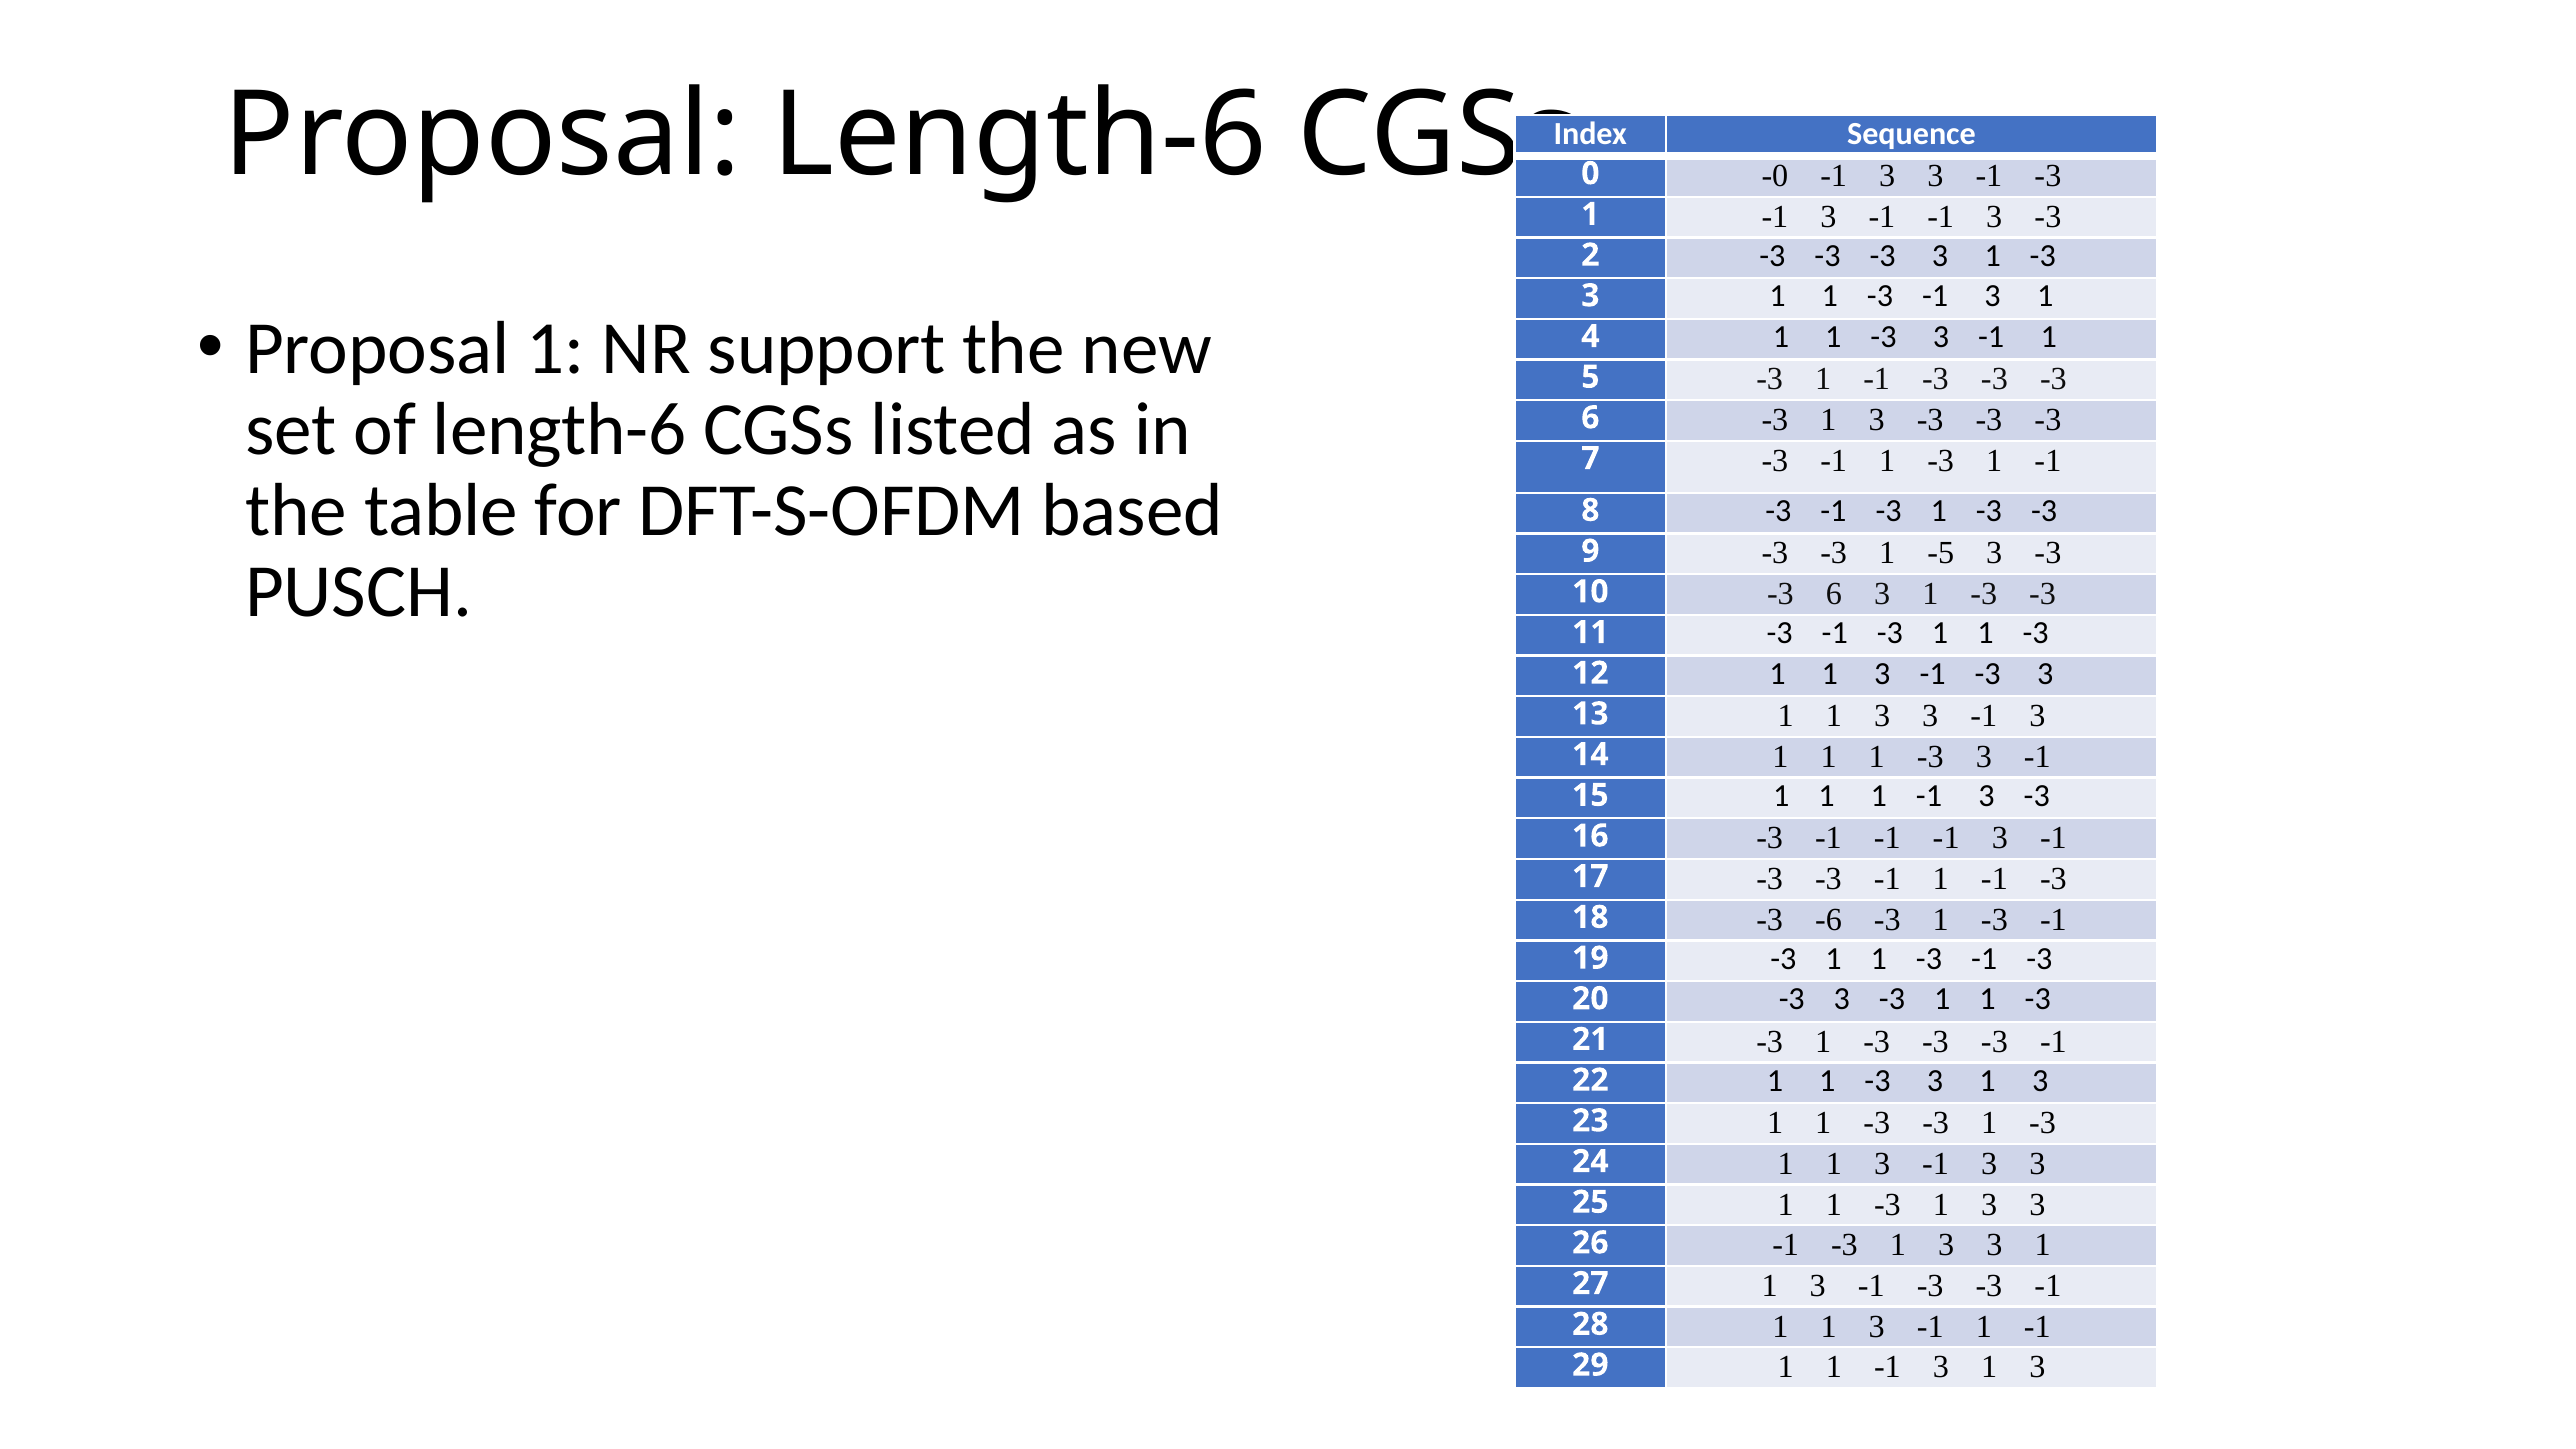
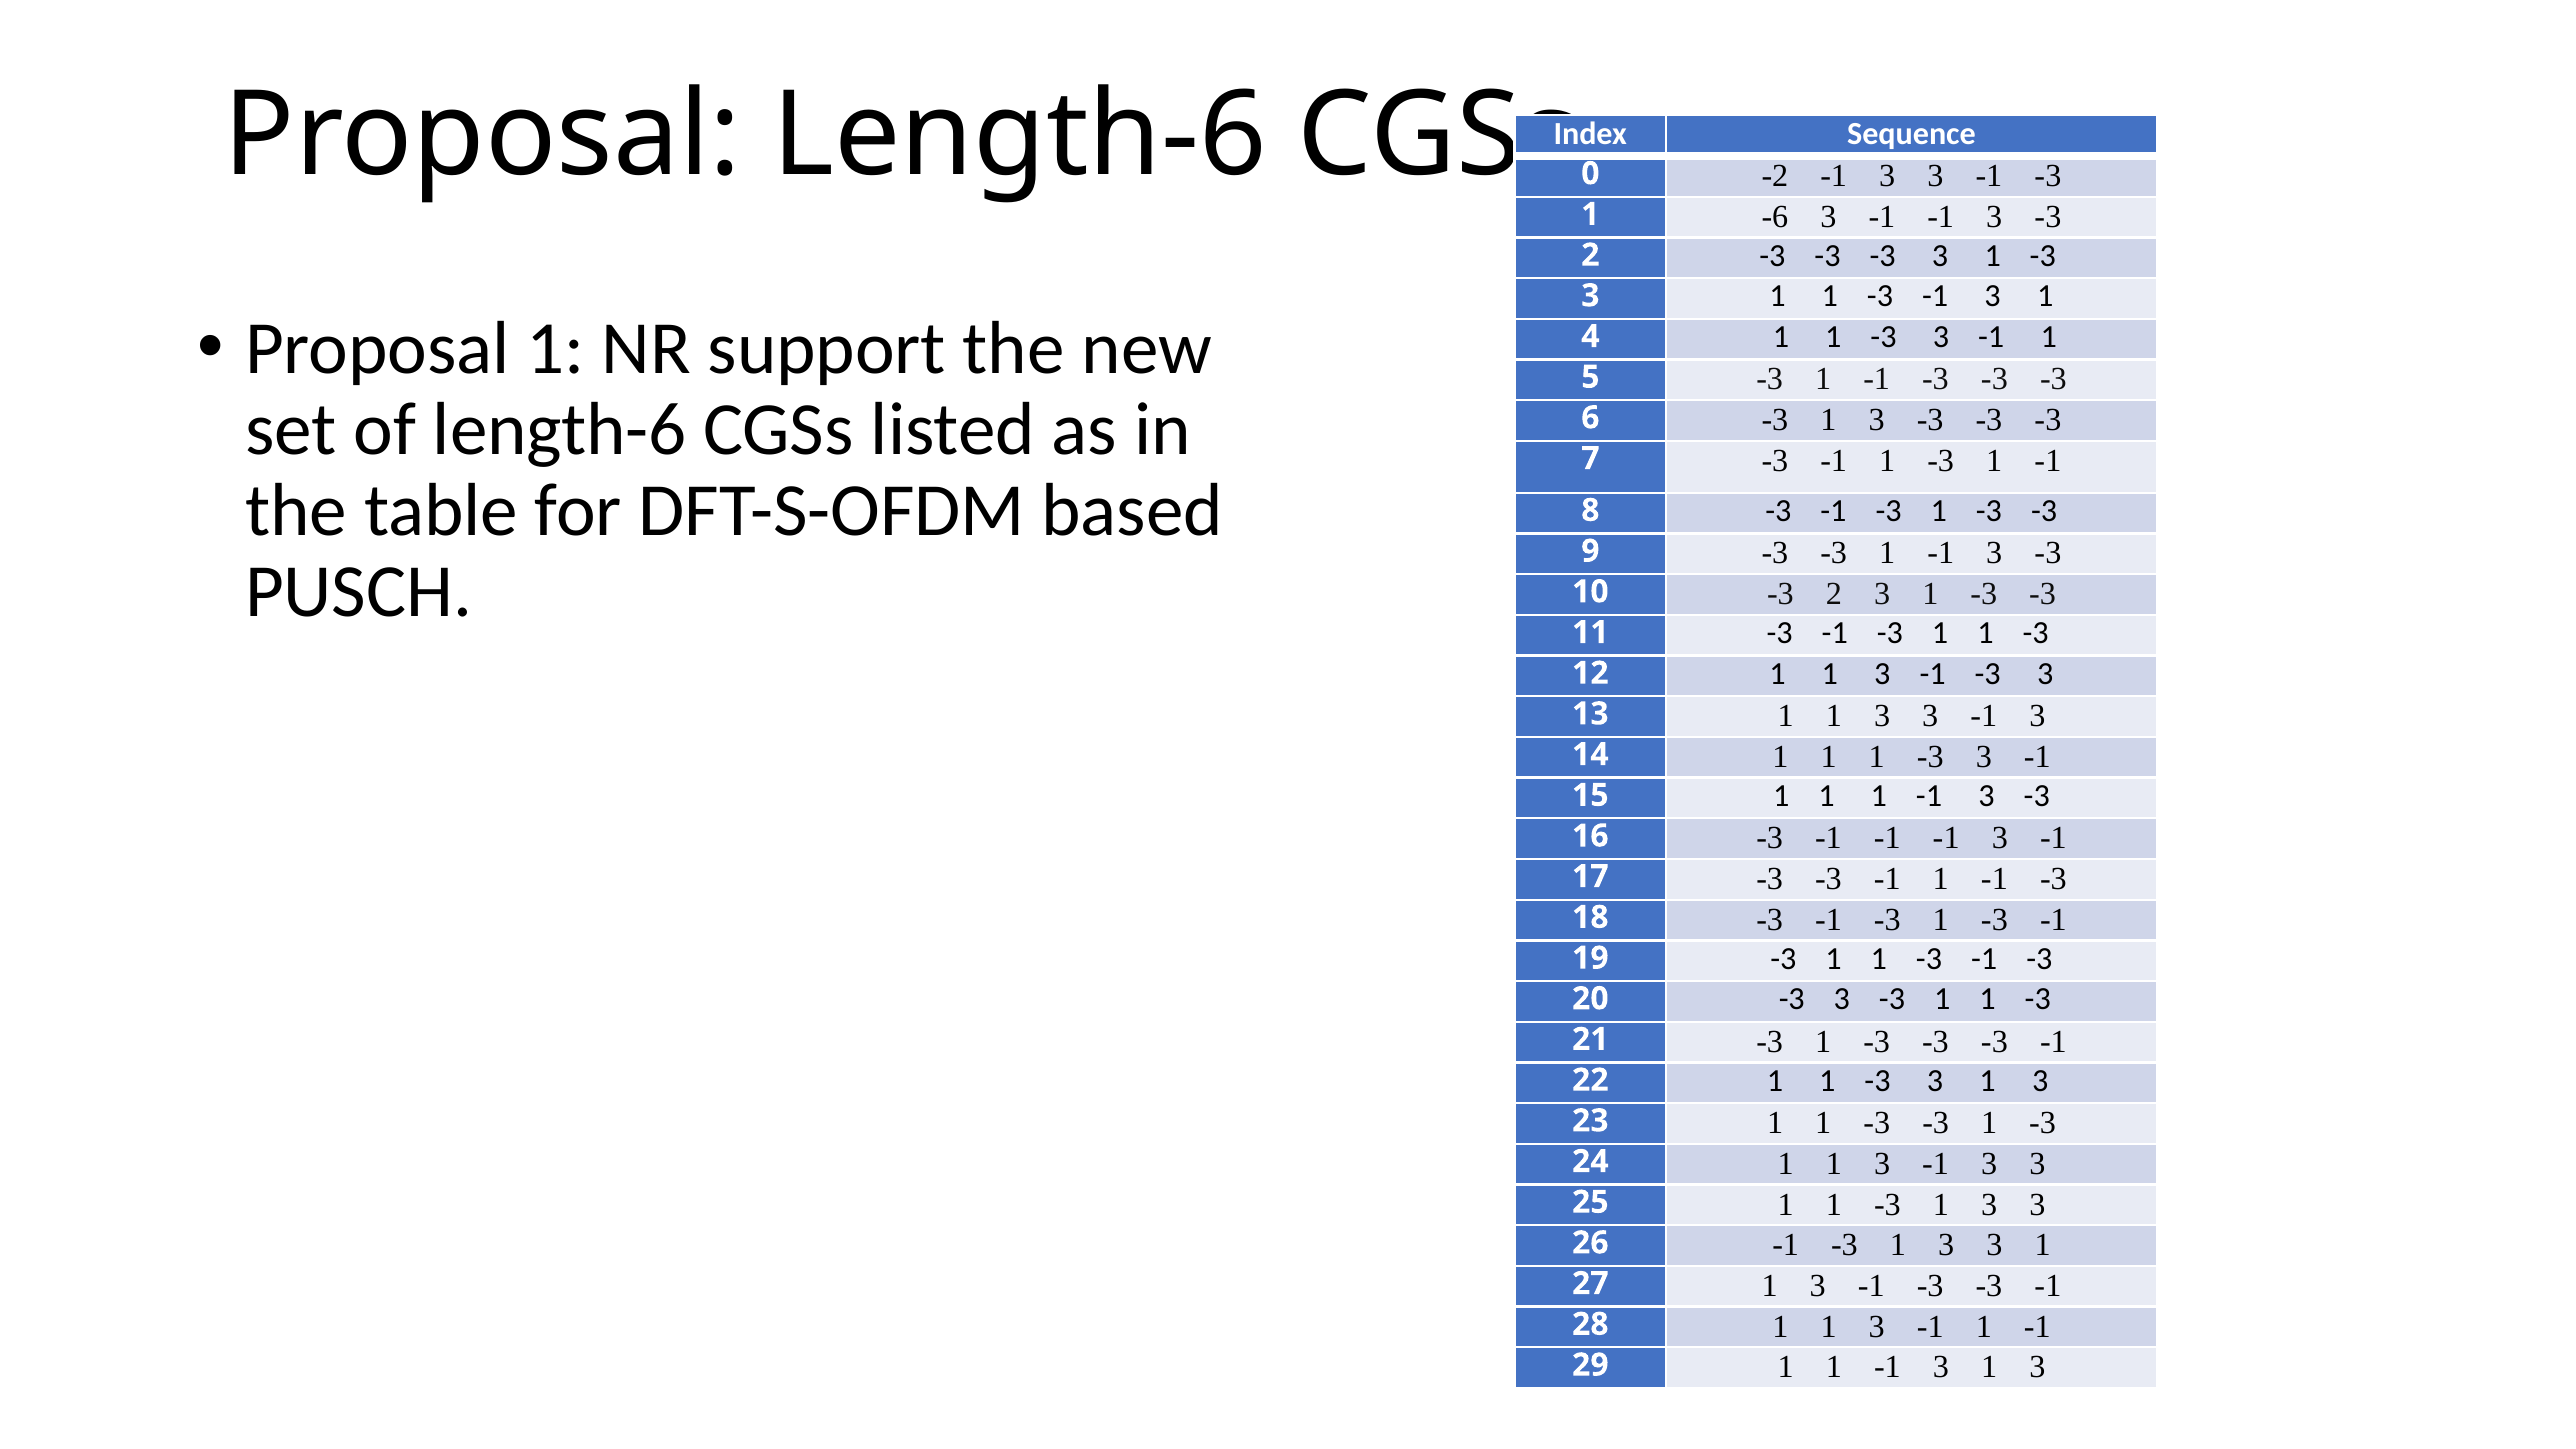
-0: -0 -> -2 (1775, 176)
-1: -1 -> -6 (1775, 217)
-3 -3 1 -5: -5 -> -1 (1941, 553)
6: 6 -> 2 (1834, 594)
-6: -6 -> -1 (1828, 920)
